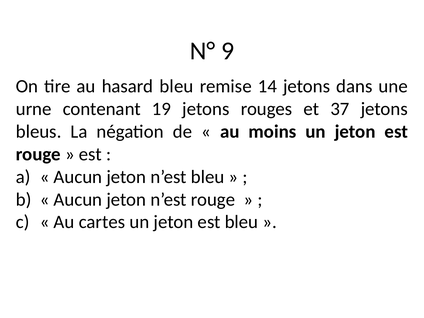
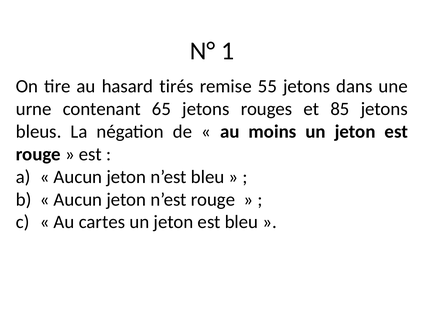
9: 9 -> 1 (228, 51)
hasard bleu: bleu -> tirés (177, 86)
14: 14 -> 55 (267, 86)
19: 19 -> 65 (162, 109)
37: 37 -> 85 (340, 109)
